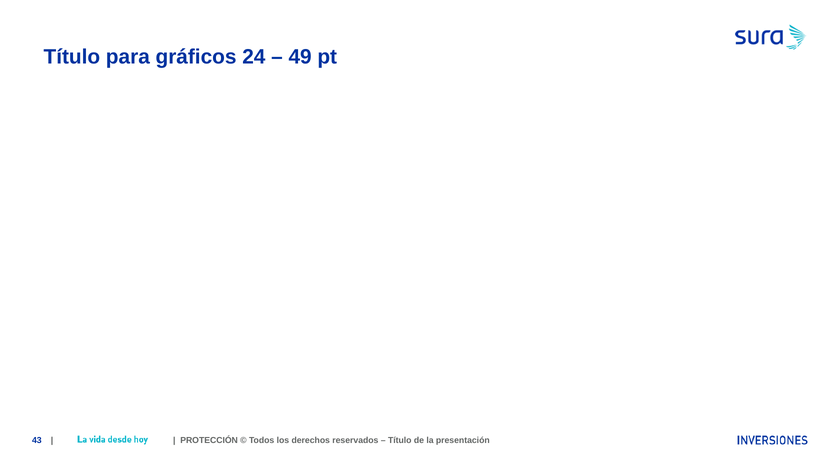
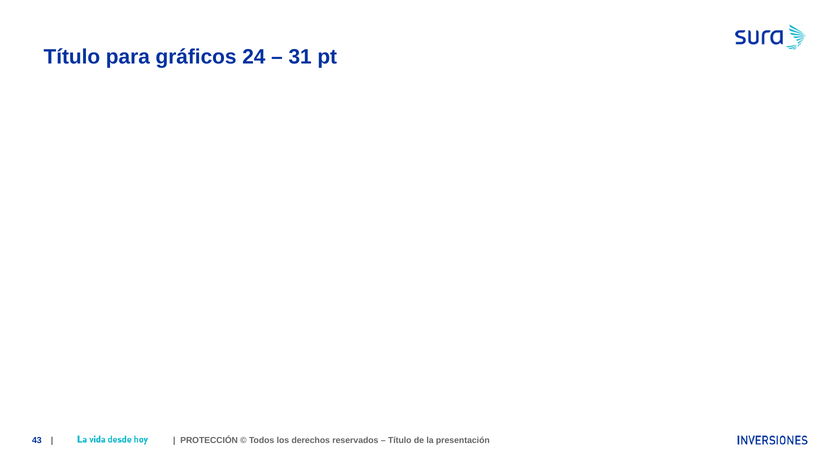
49: 49 -> 31 (300, 57)
